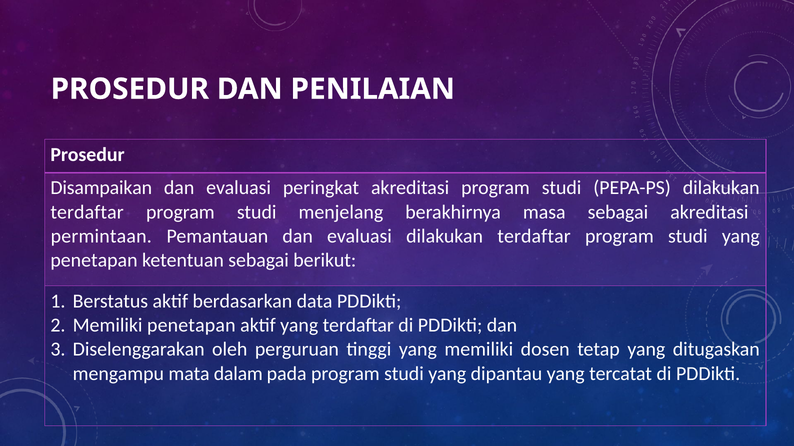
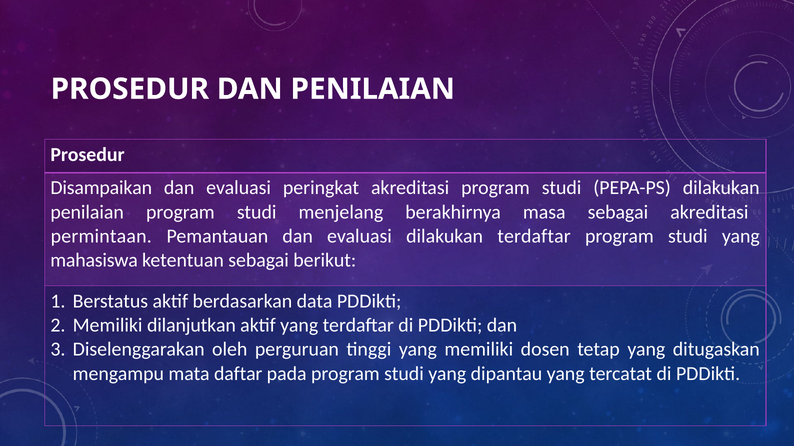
terdaftar: terdaftar -> penilaian (87, 212)
penetapan: penetapan -> mahasiswa (94, 261)
Memiliki penetapan: penetapan -> dilanjutkan (191, 326)
dalam: dalam -> daftar (238, 374)
